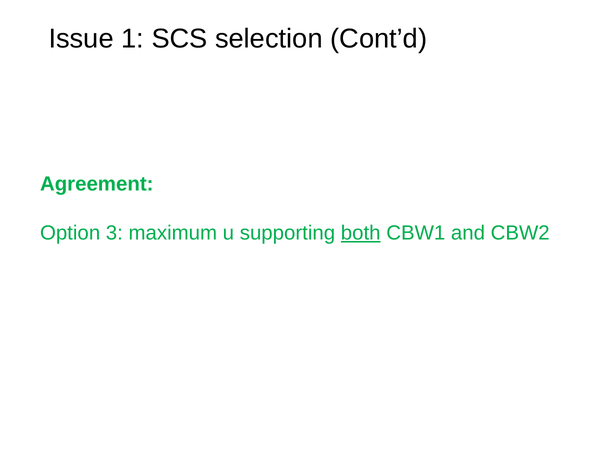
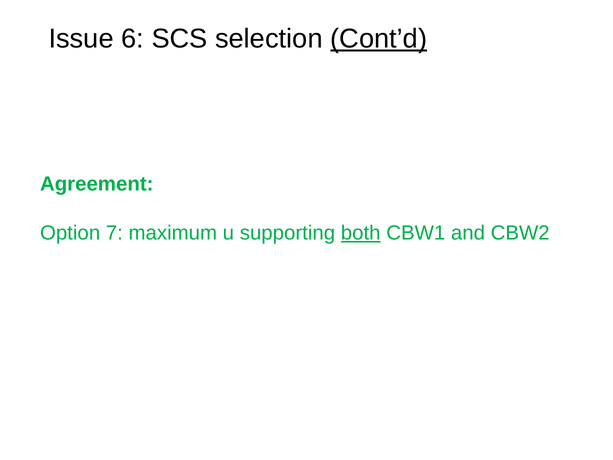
1: 1 -> 6 (133, 39)
Cont’d underline: none -> present (379, 39)
3: 3 -> 7 (114, 233)
